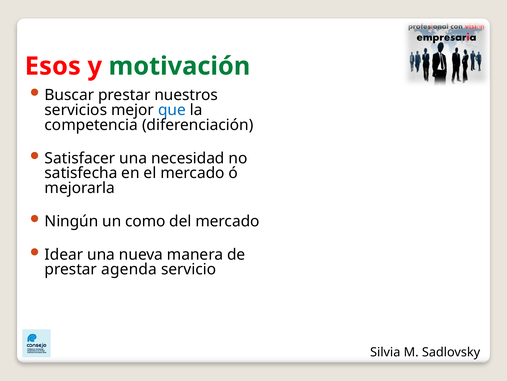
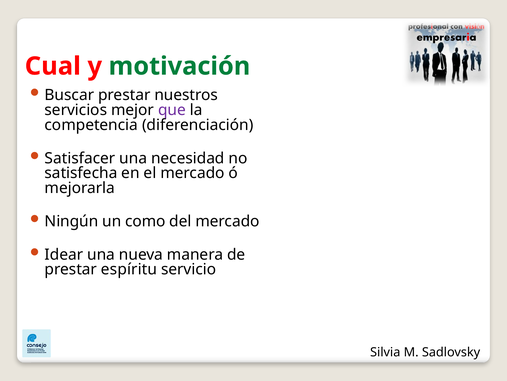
Esos: Esos -> Cual (53, 66)
que colour: blue -> purple (172, 110)
agenda: agenda -> espíritu (129, 269)
